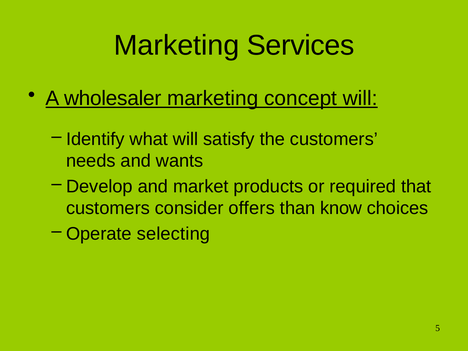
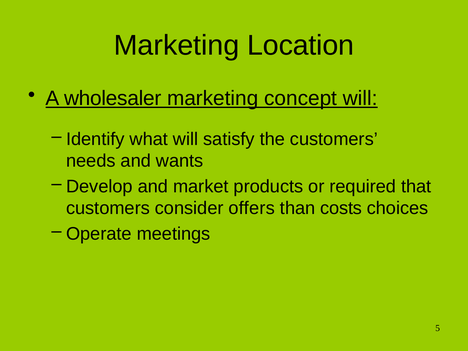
Services: Services -> Location (301, 45)
know: know -> costs (341, 208)
selecting: selecting -> meetings (174, 234)
